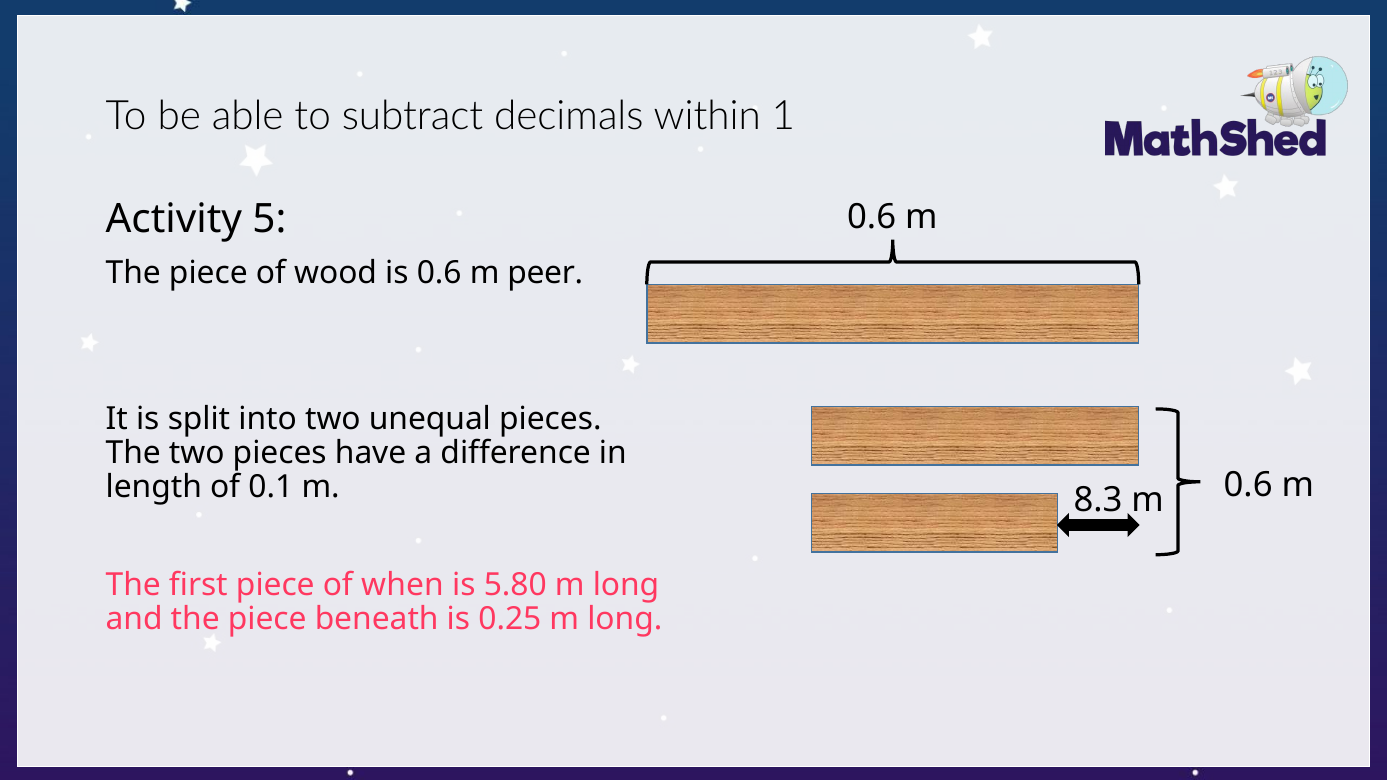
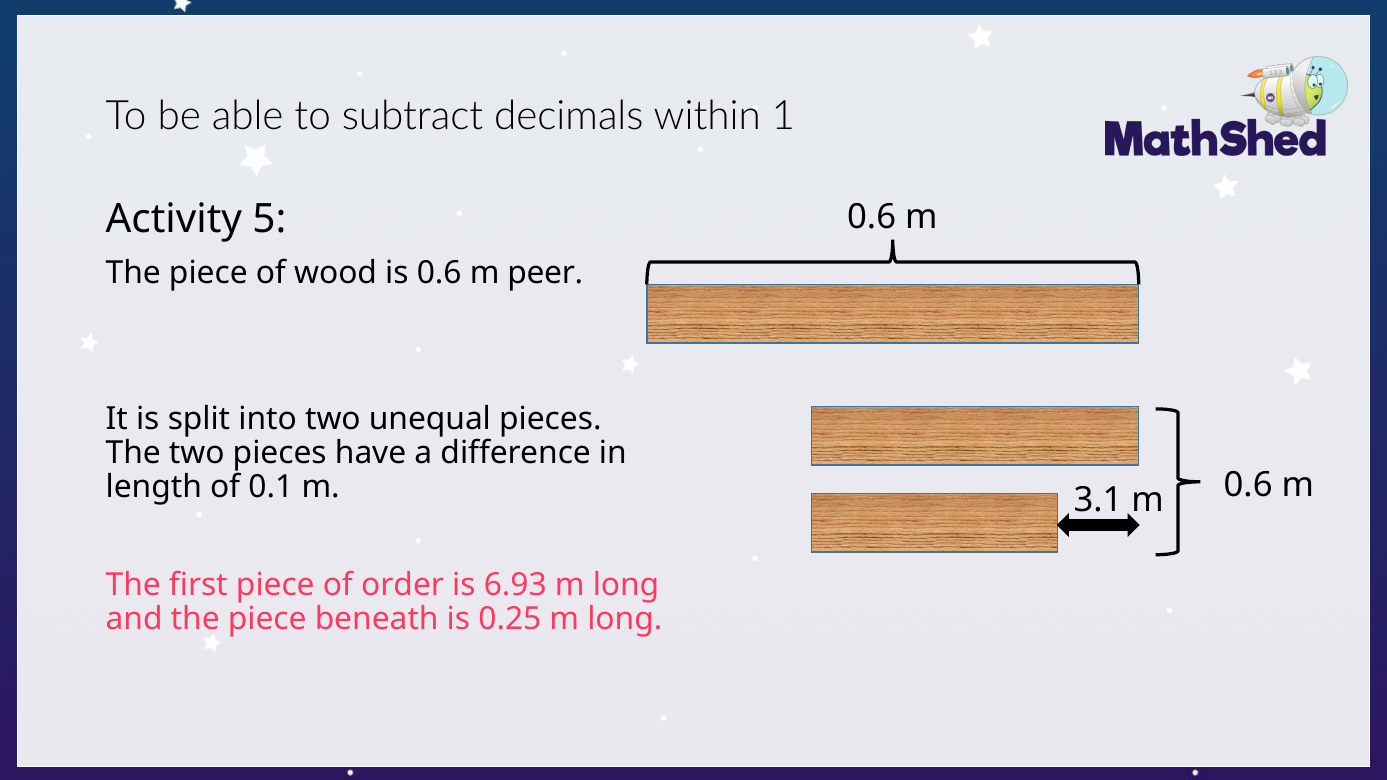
8.3: 8.3 -> 3.1 (1098, 500)
when: when -> order (403, 585)
5.80: 5.80 -> 6.93 (515, 585)
